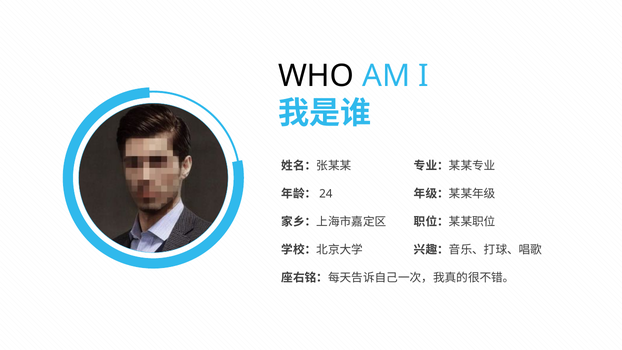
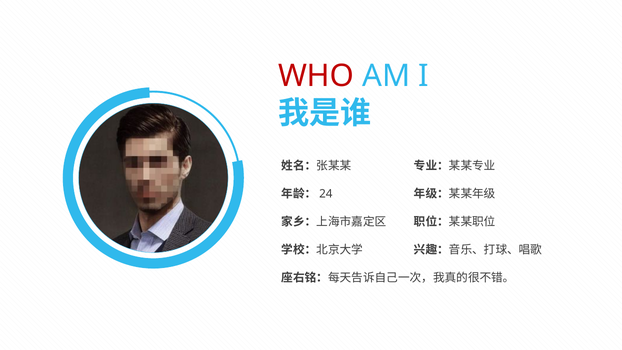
WHO colour: black -> red (316, 76)
